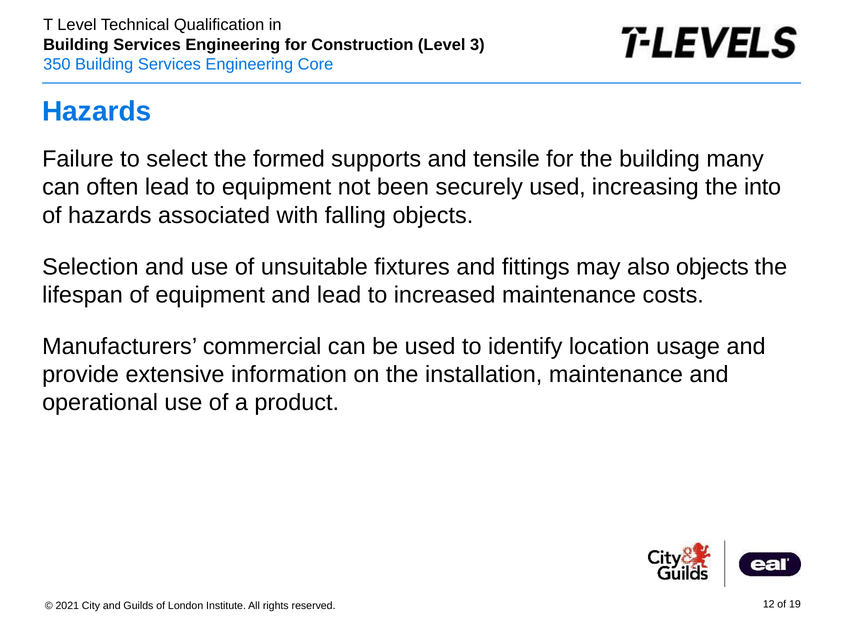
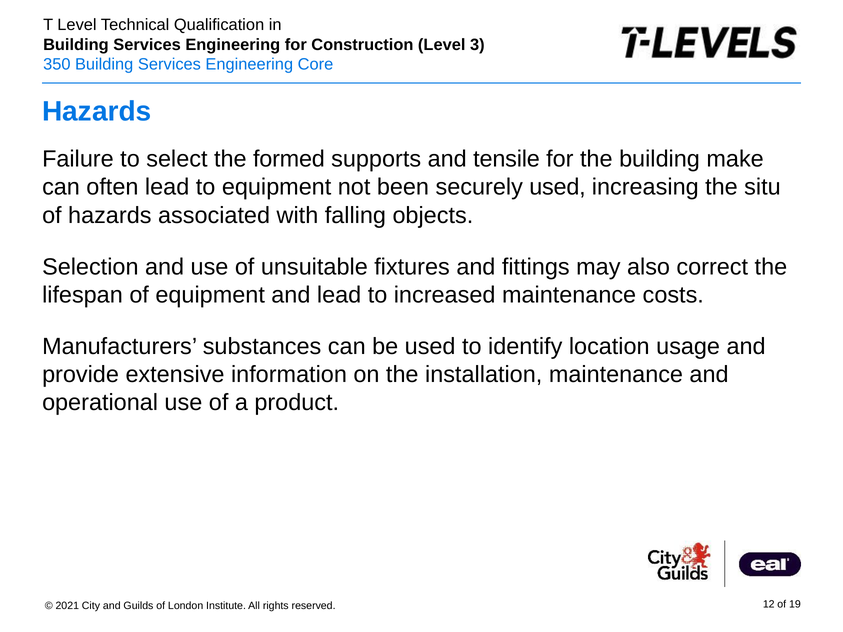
many: many -> make (735, 159)
into: into -> situ (762, 187)
also objects: objects -> correct (712, 267)
commercial: commercial -> substances (262, 347)
